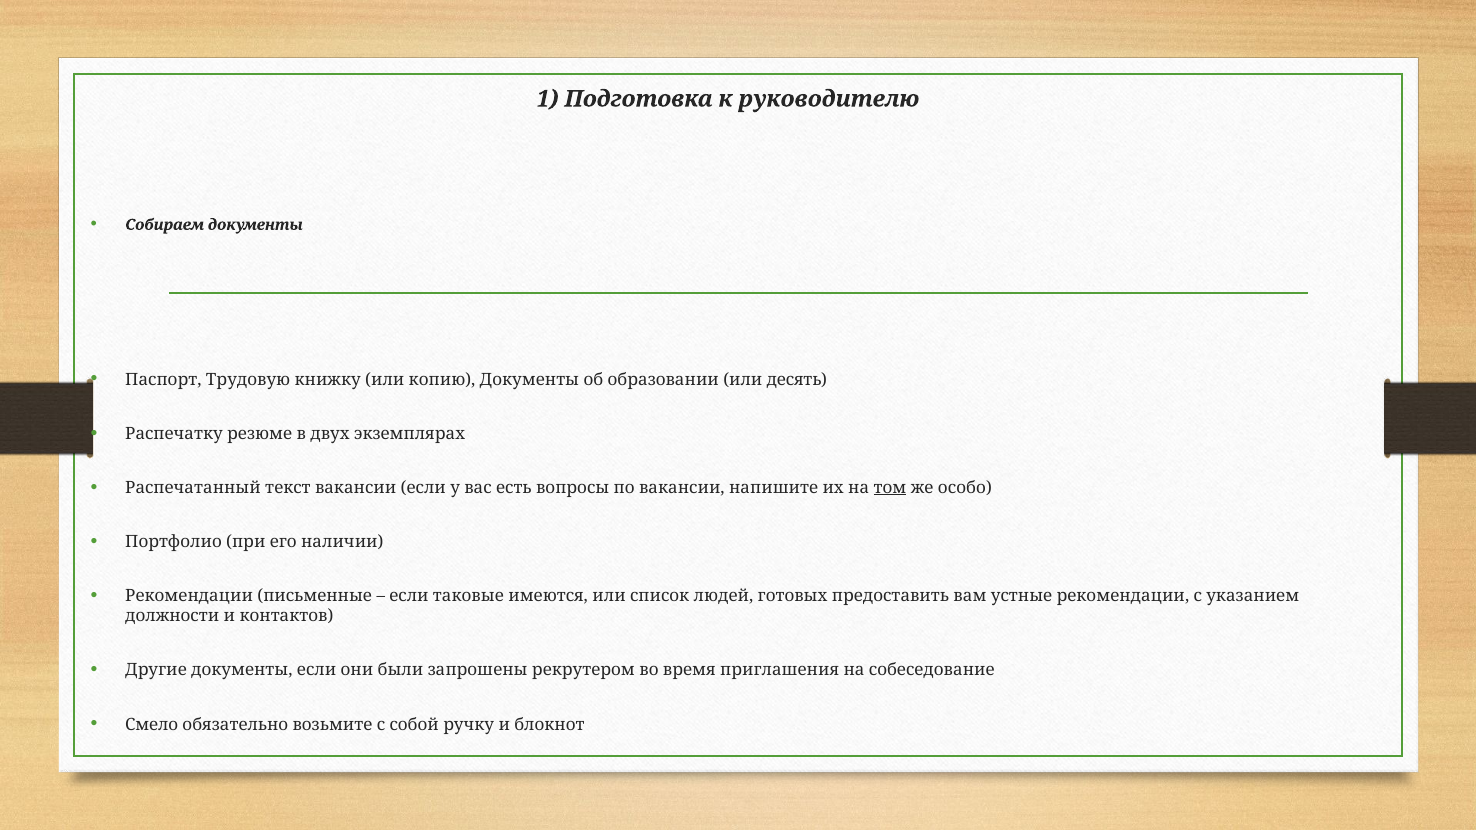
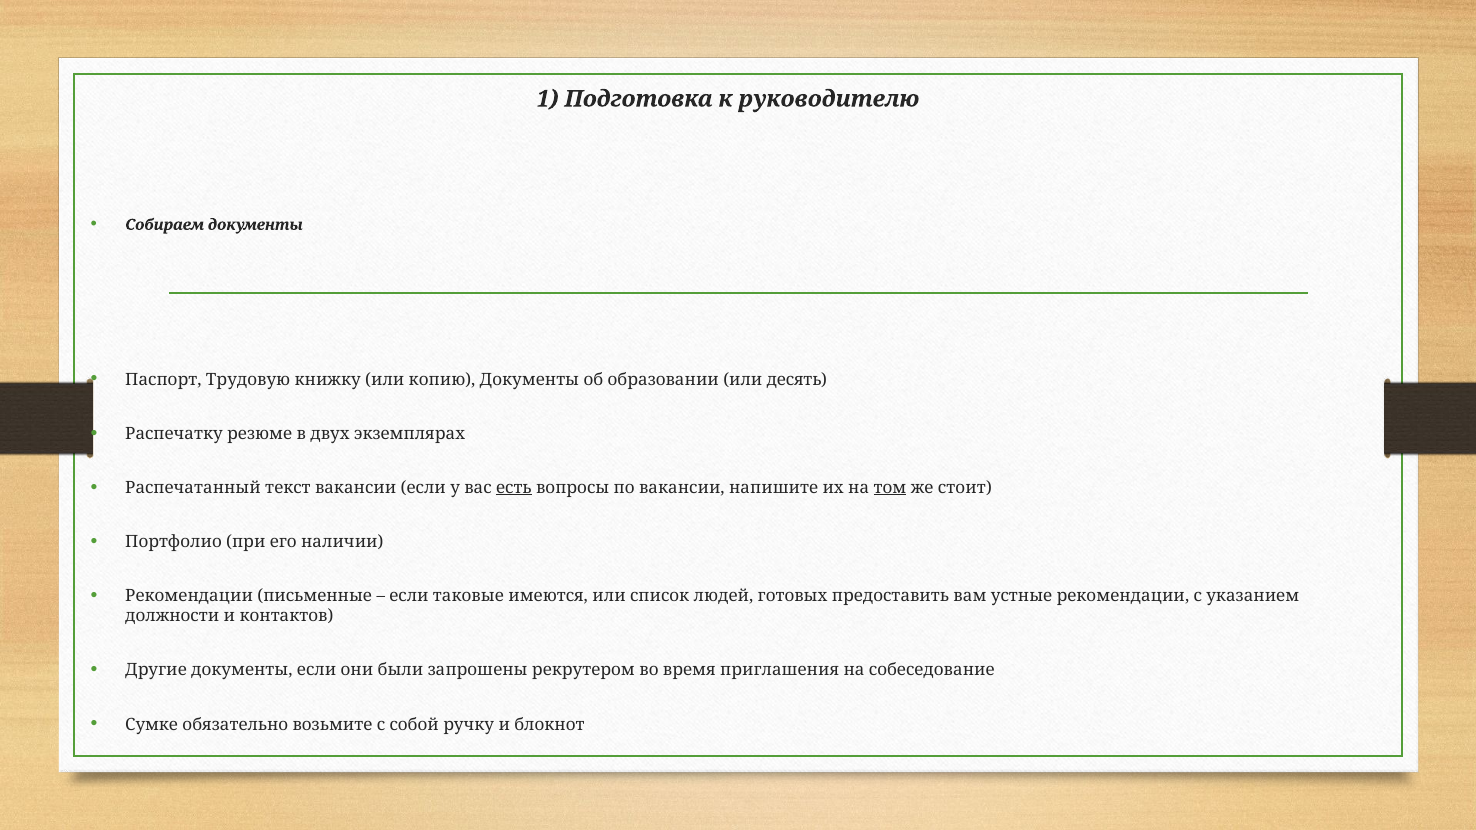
есть underline: none -> present (514, 488)
особо: особо -> стоит (965, 488)
Смело: Смело -> Сумке (152, 725)
